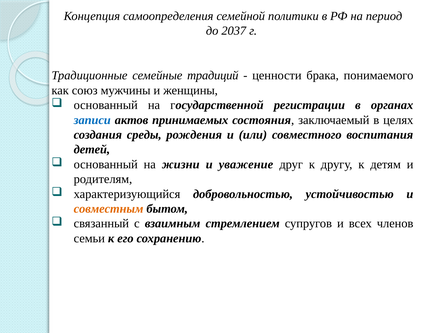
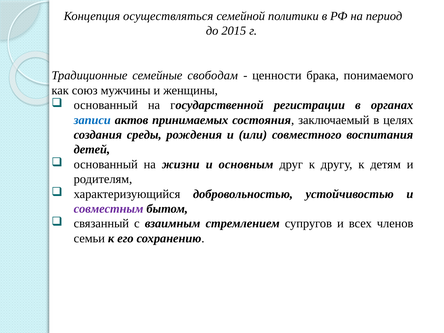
самоопределения: самоопределения -> осуществляться (168, 16)
2037: 2037 -> 2015 (234, 31)
традиций: традиций -> свободам (213, 76)
уважение: уважение -> основным (246, 164)
совместным colour: orange -> purple (109, 209)
